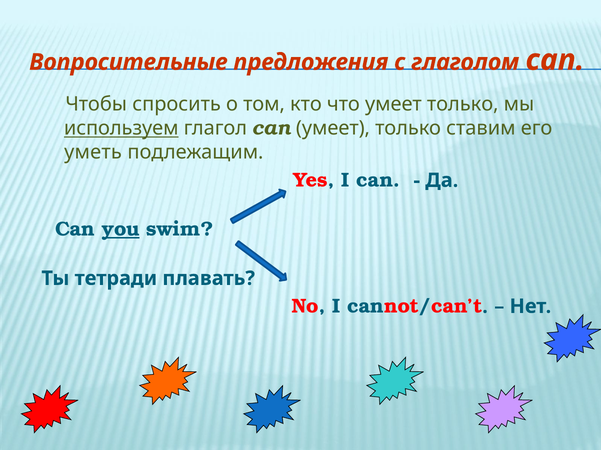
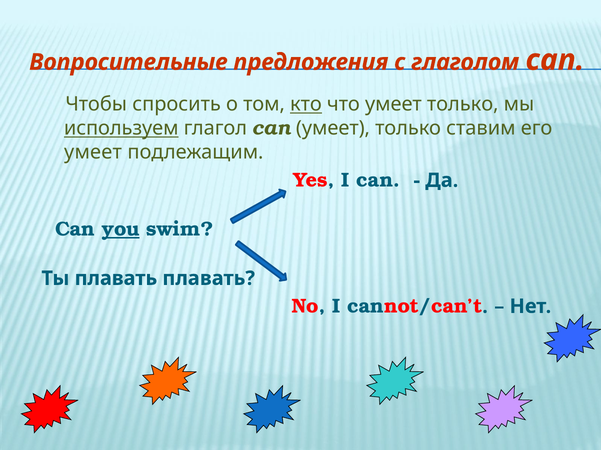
кто underline: none -> present (306, 105)
уметь: уметь -> умеет (93, 153)
Ты тетради: тетради -> плавать (116, 279)
